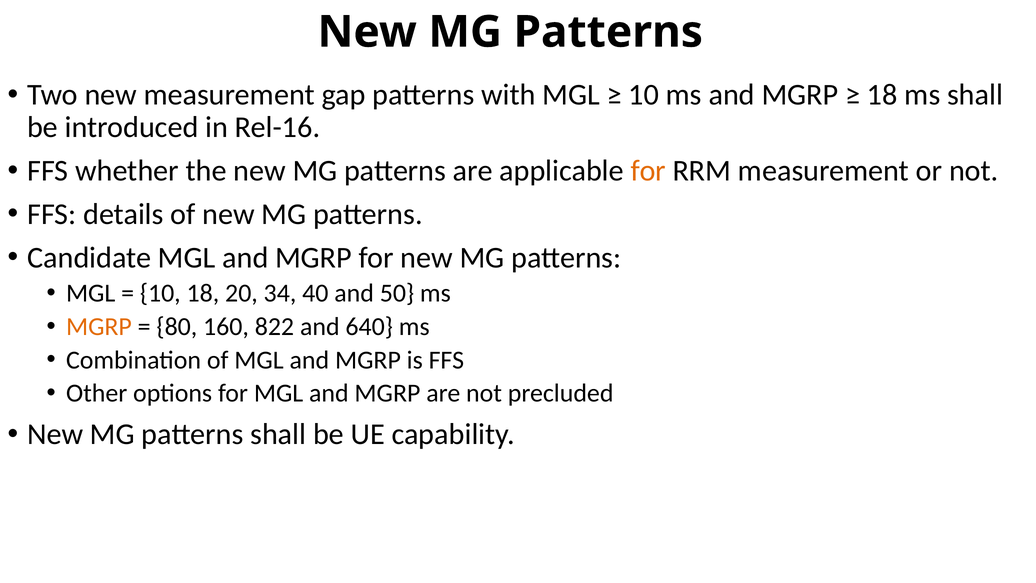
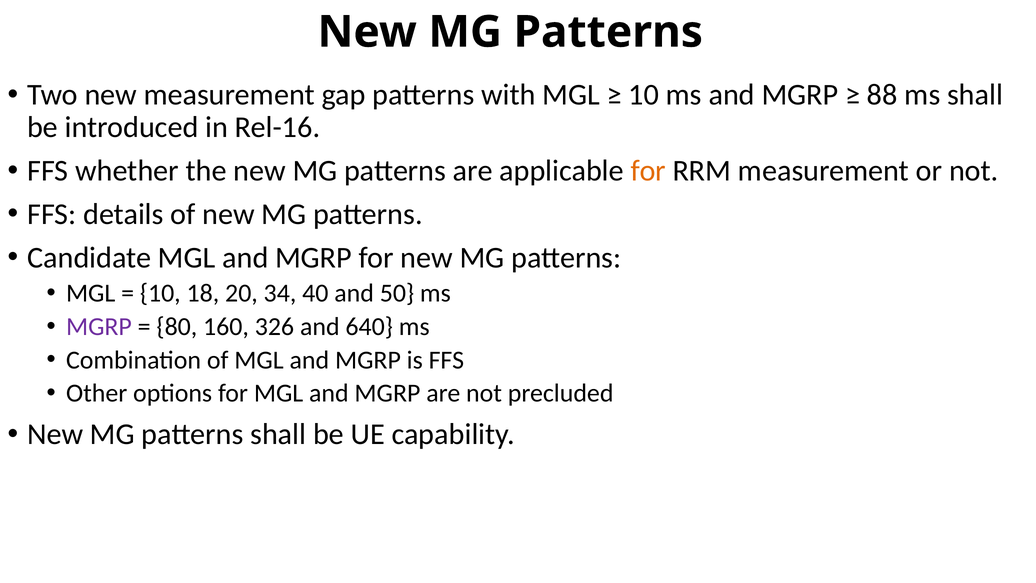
18: 18 -> 88 (882, 95)
MGRP colour: orange -> purple (99, 326)
822: 822 -> 326 (274, 326)
